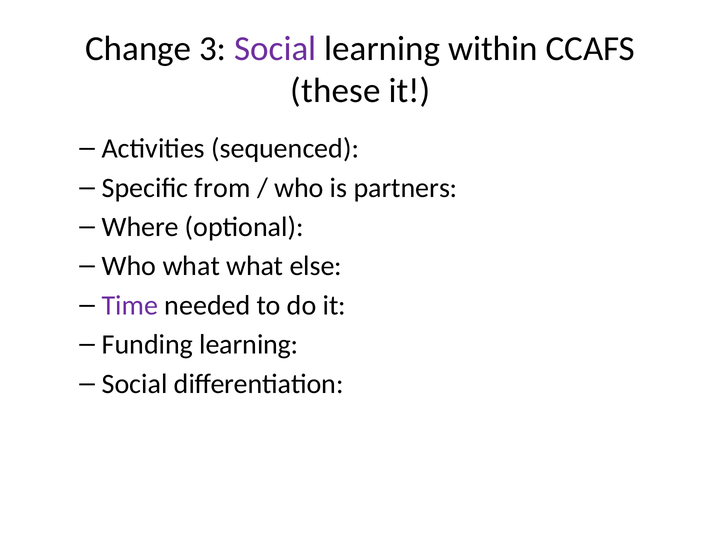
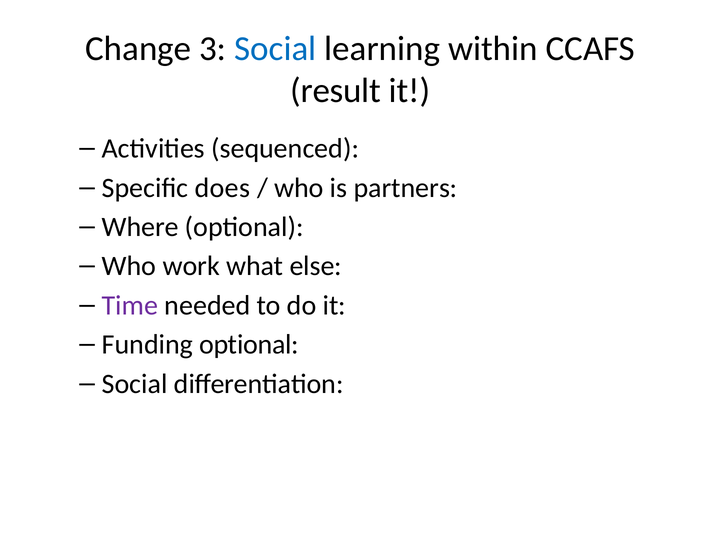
Social colour: purple -> blue (275, 49)
these: these -> result (336, 91)
from: from -> does (222, 188)
Who what: what -> work (191, 266)
Funding learning: learning -> optional (249, 345)
